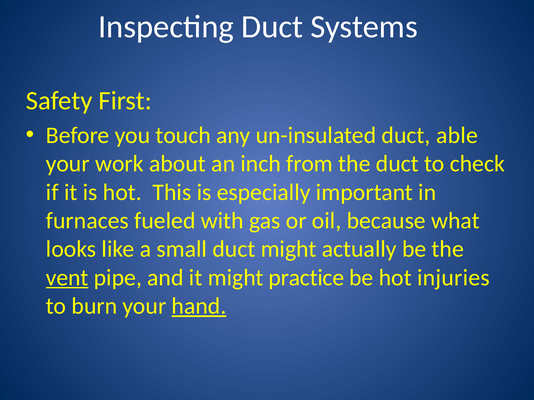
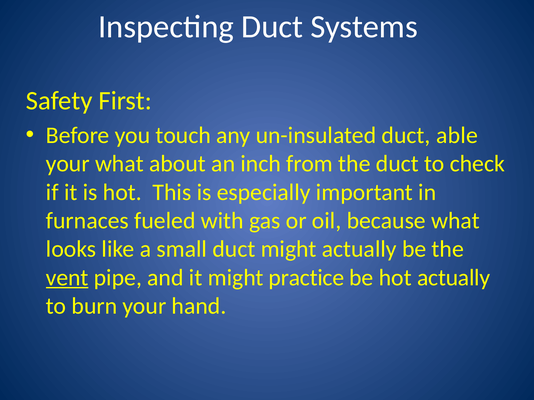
your work: work -> what (119, 164)
hot injuries: injuries -> actually (454, 278)
hand underline: present -> none (199, 306)
